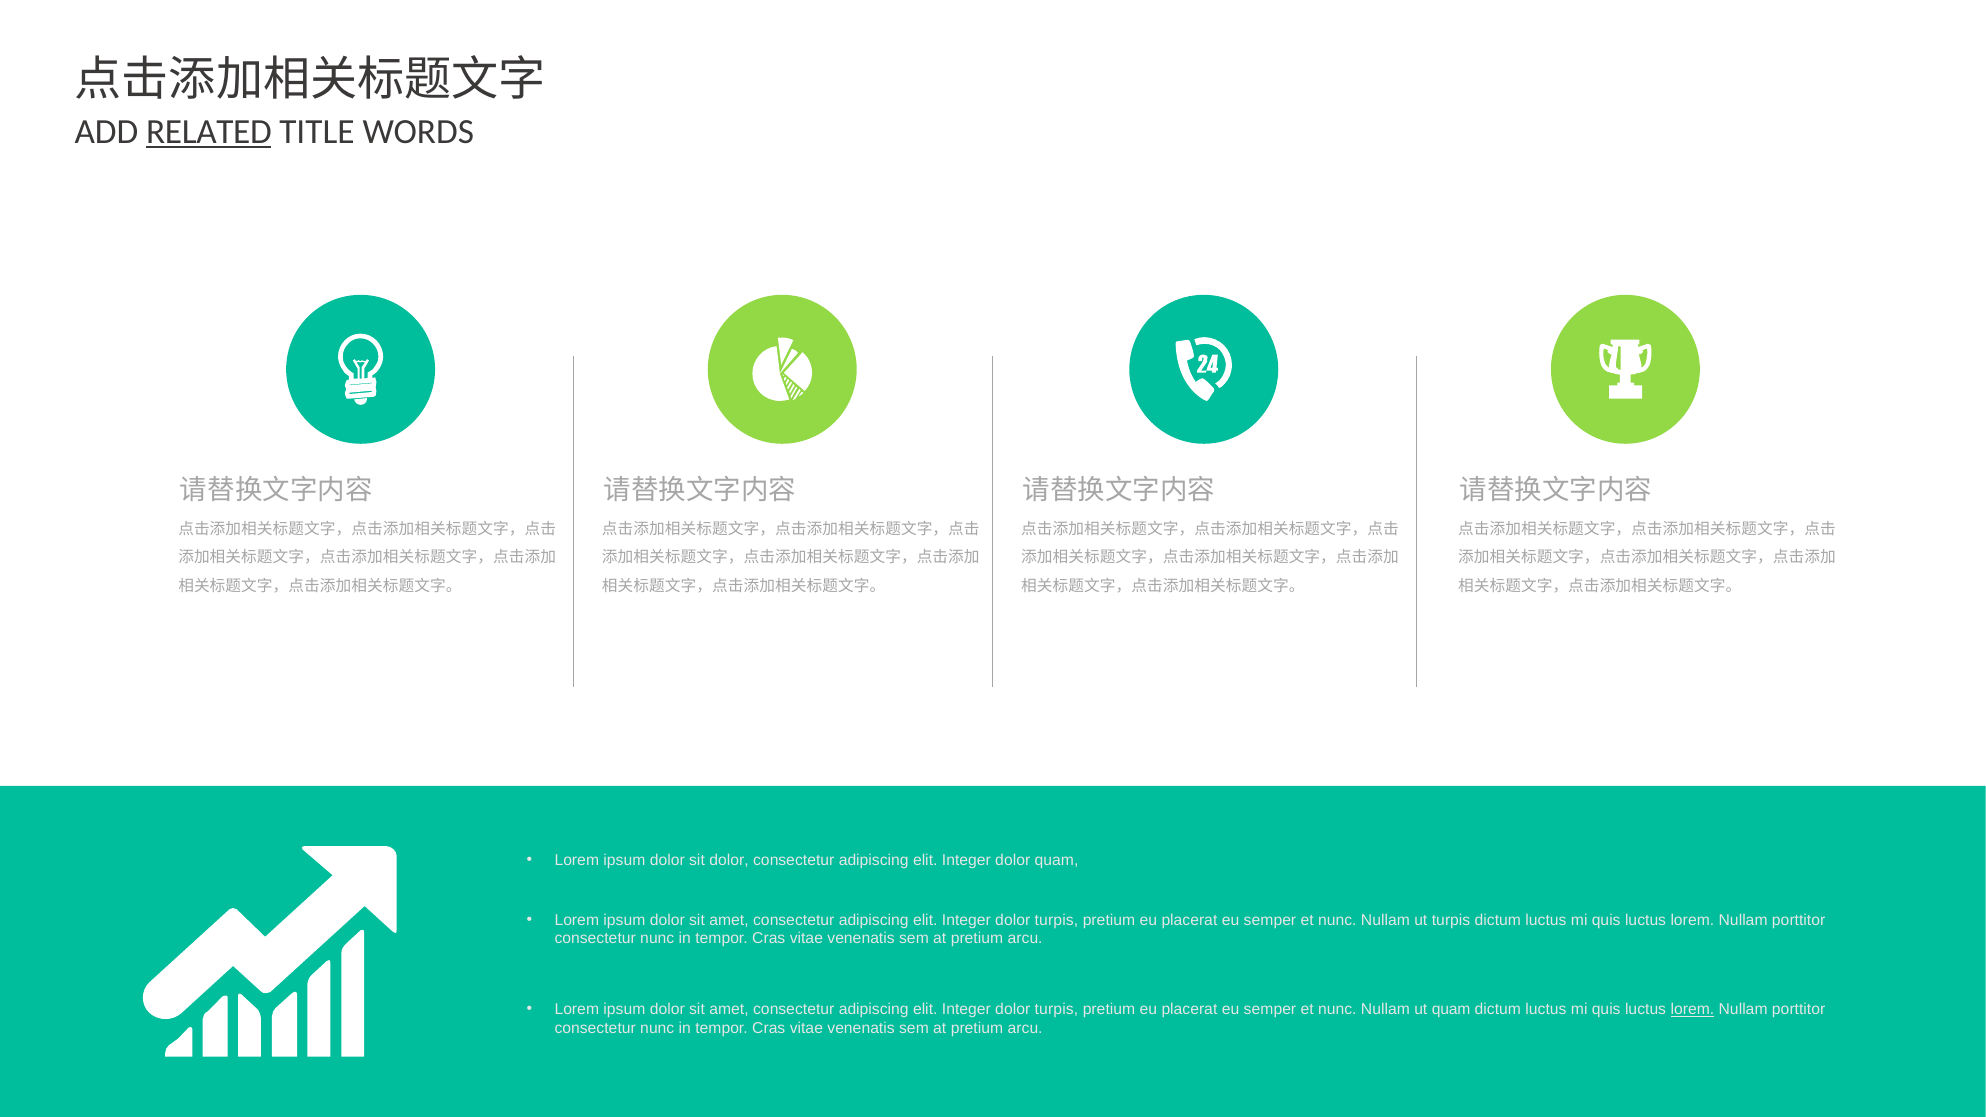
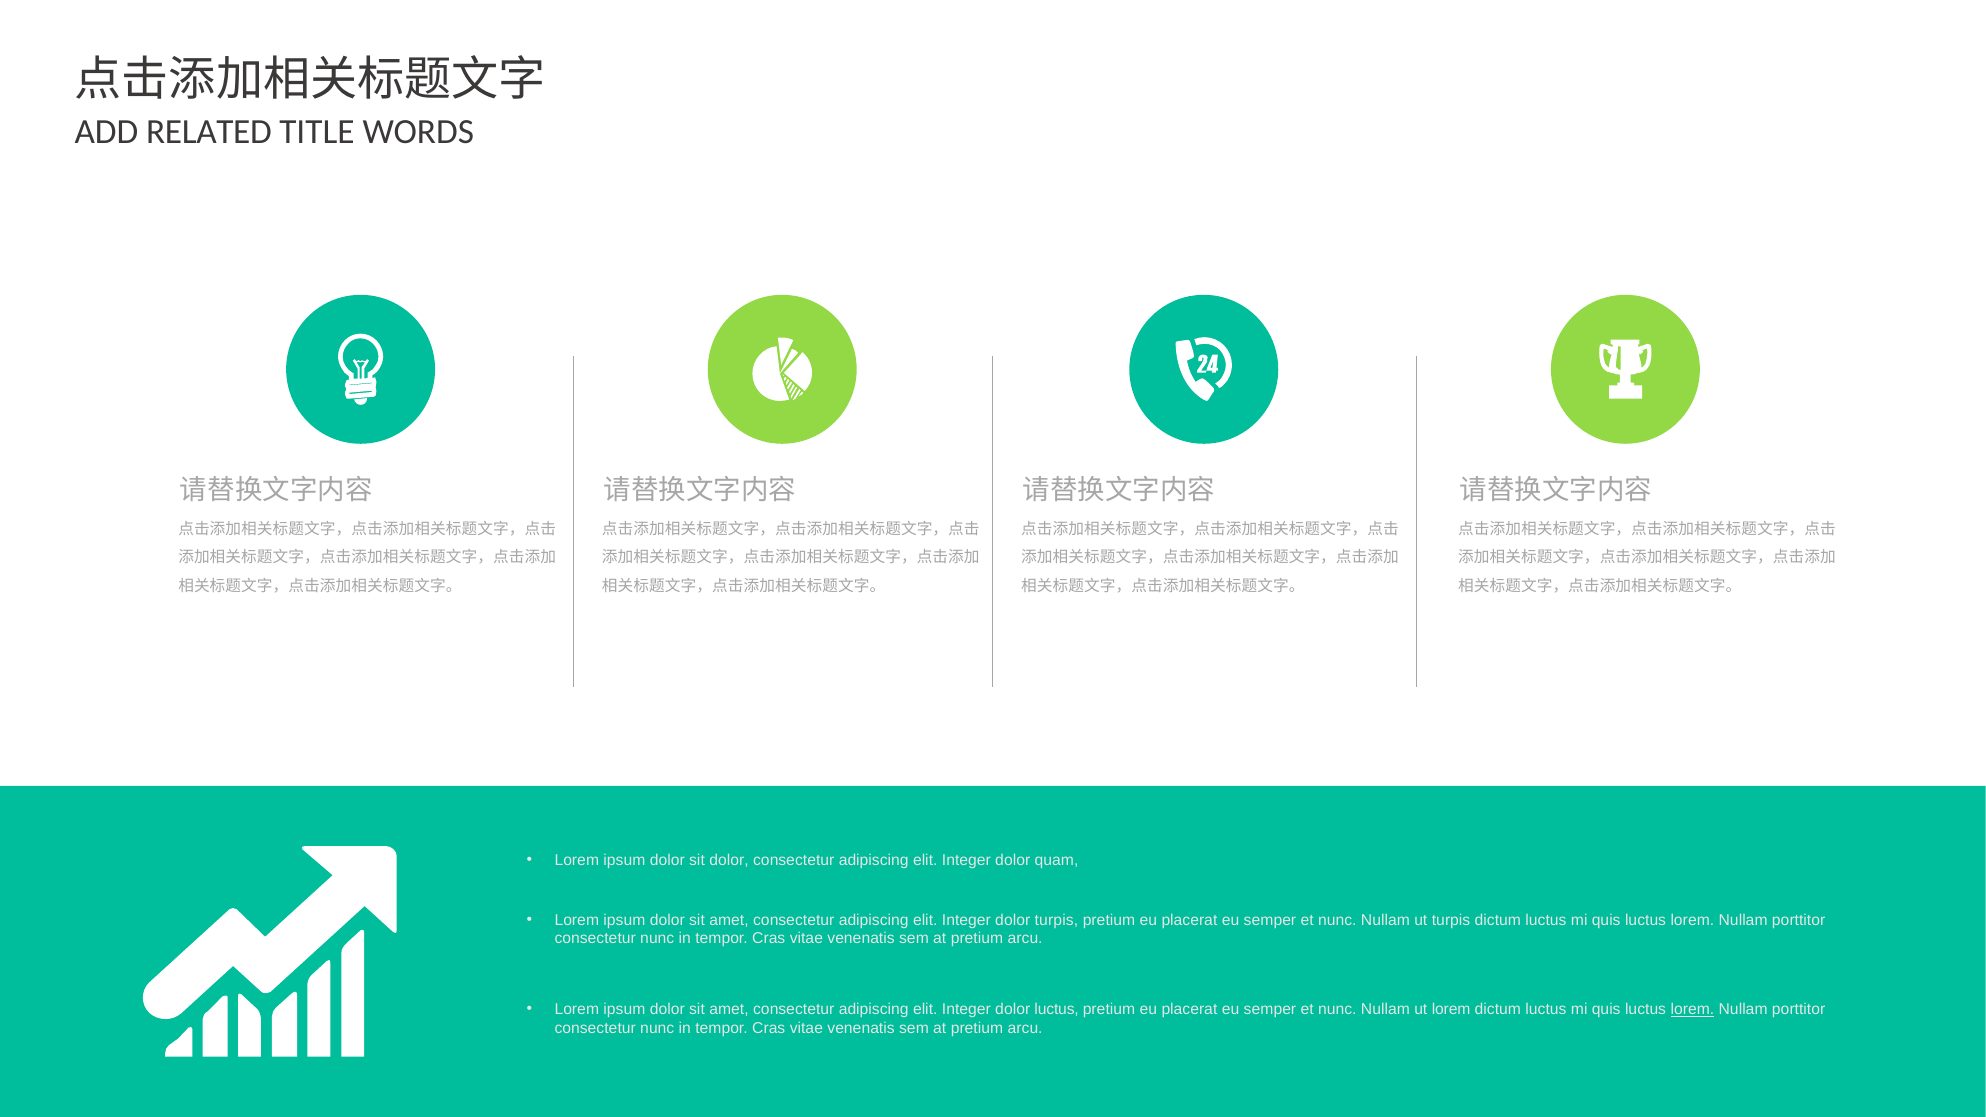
RELATED underline: present -> none (209, 132)
turpis: turpis -> luctus (1057, 1009)
ut quam: quam -> lorem (1451, 1009)
